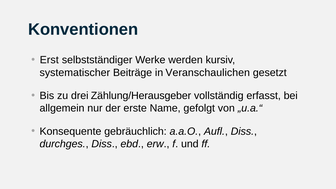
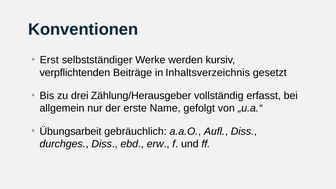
systematischer: systematischer -> verpflichtenden (75, 73)
Veranschaulichen: Veranschaulichen -> Inhaltsverzeichnis (208, 73)
Konsequente: Konsequente -> Übungsarbeit (71, 131)
